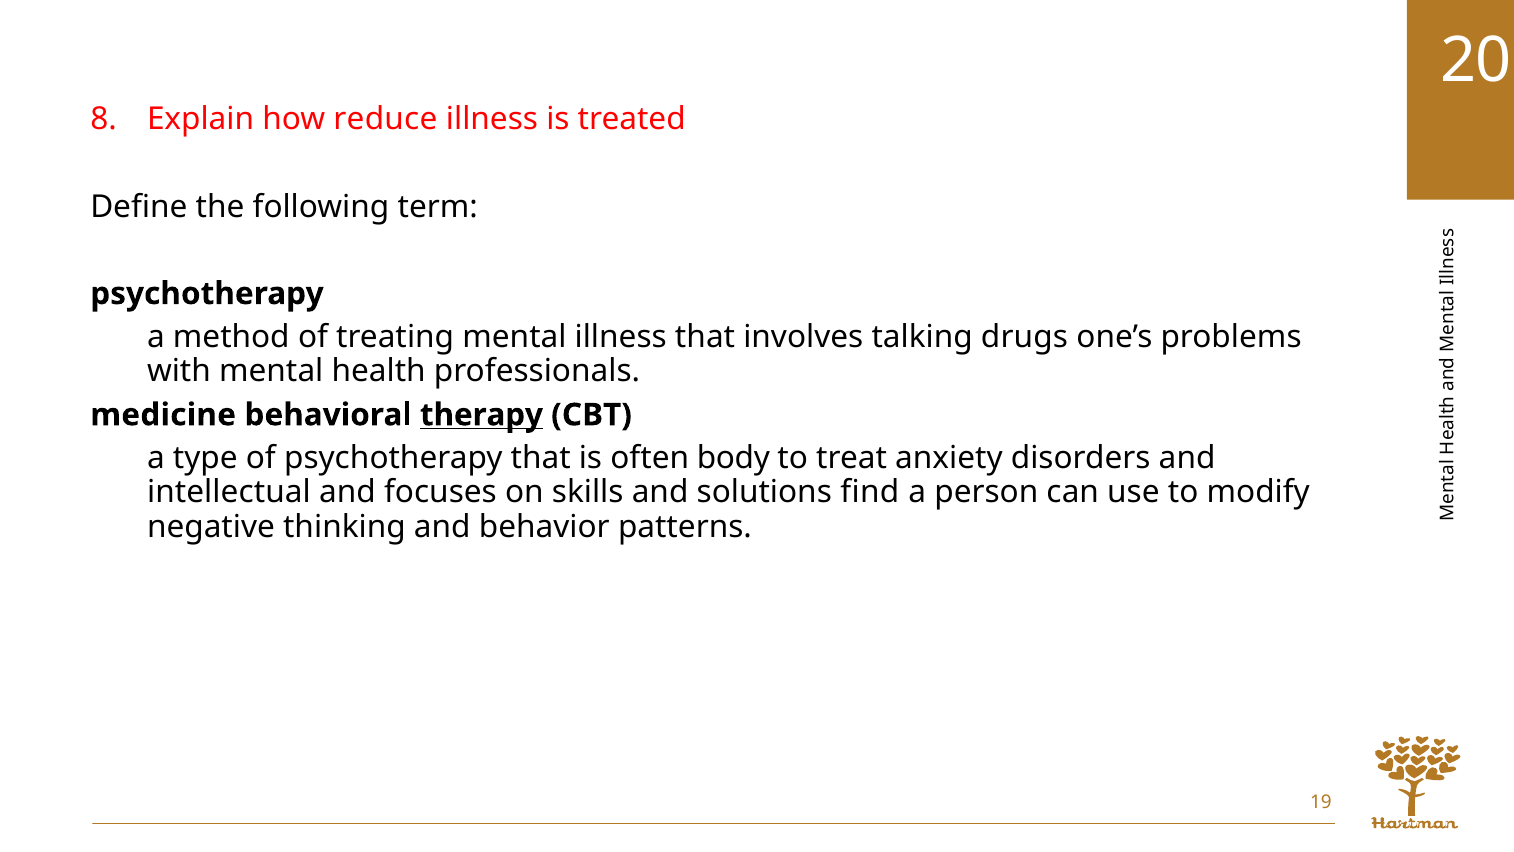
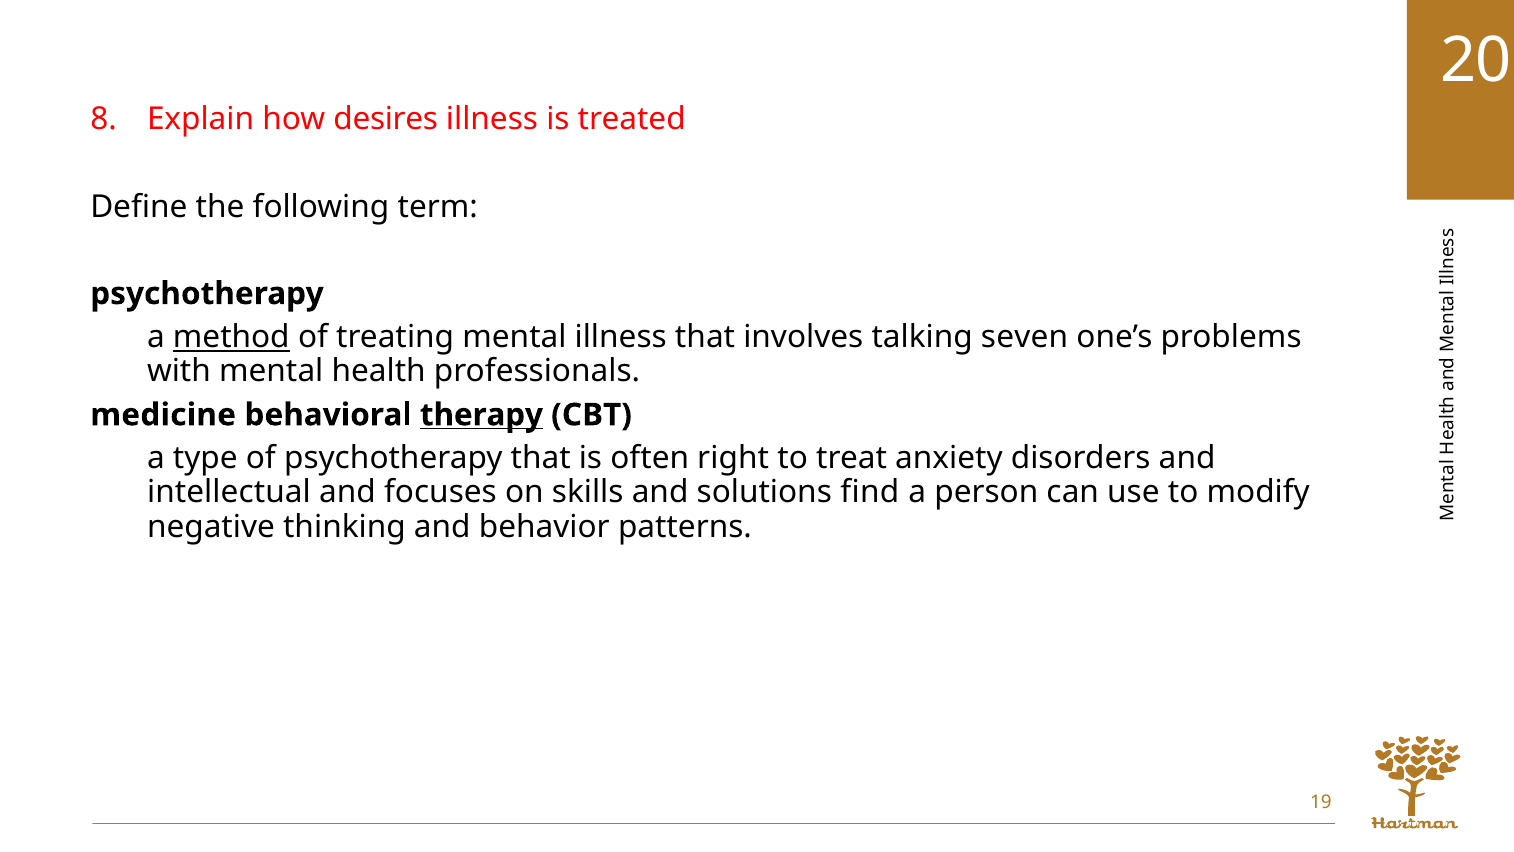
reduce: reduce -> desires (386, 119)
method underline: none -> present (231, 337)
drugs: drugs -> seven (1024, 337)
body: body -> right (733, 458)
